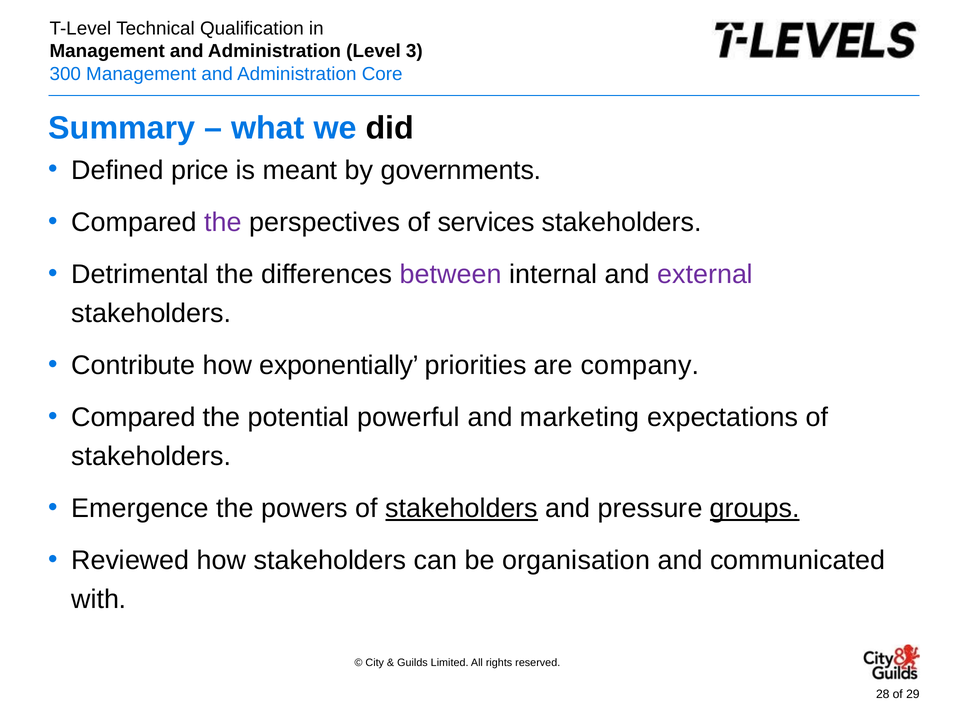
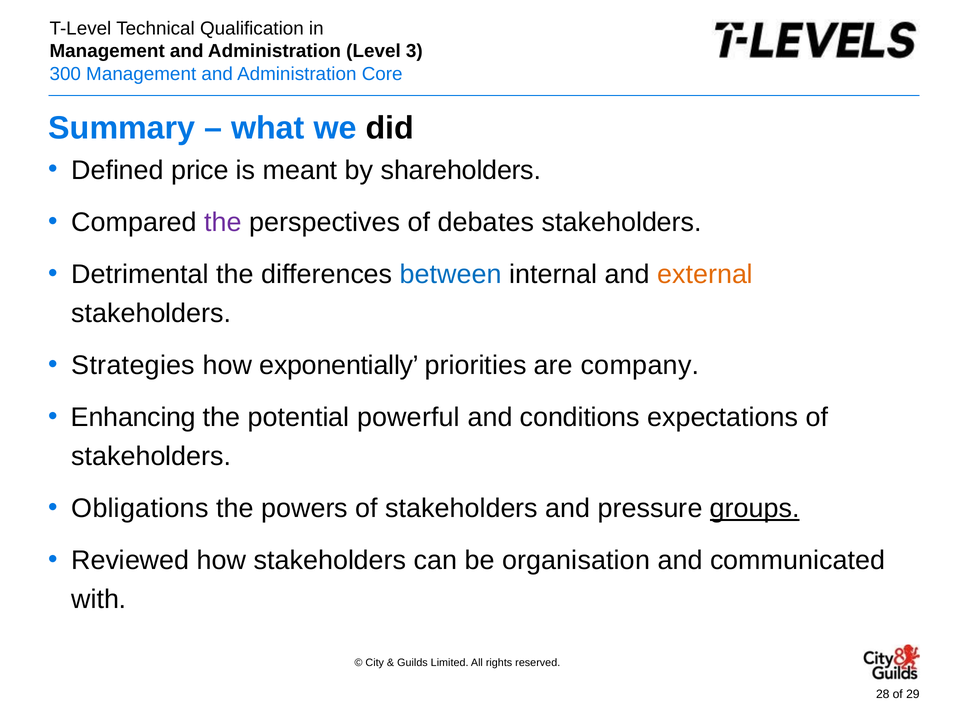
governments: governments -> shareholders (461, 170)
services: services -> debates (486, 222)
between colour: purple -> blue (451, 274)
external colour: purple -> orange (705, 274)
Contribute: Contribute -> Strategies (133, 365)
Compared: Compared -> Enhancing (133, 418)
marketing: marketing -> conditions (580, 418)
Emergence: Emergence -> Obligations (140, 508)
stakeholders underline: present -> none (462, 508)
